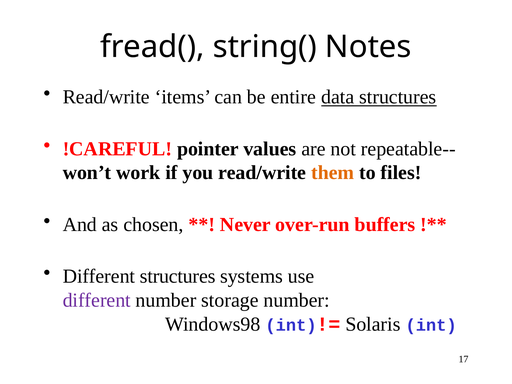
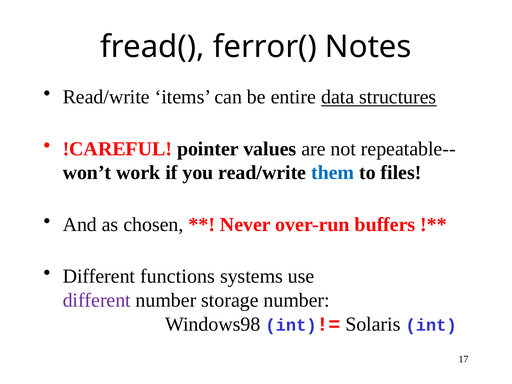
string(: string( -> ferror( (265, 47)
them colour: orange -> blue (333, 173)
Different structures: structures -> functions (177, 276)
